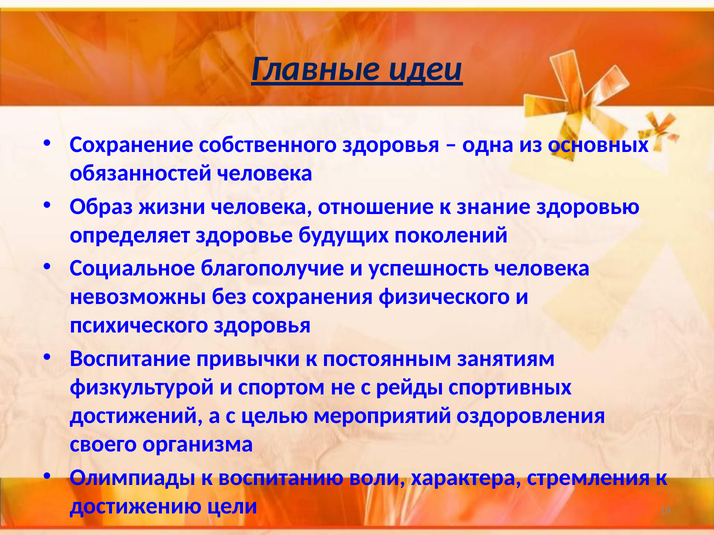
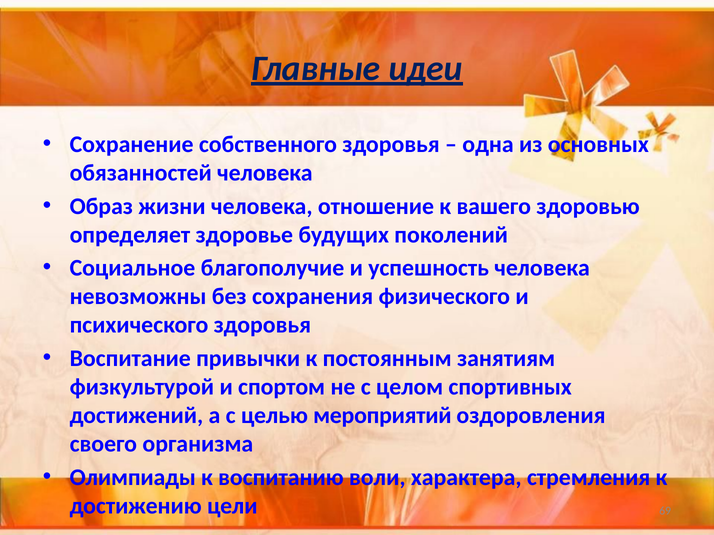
знание: знание -> вашего (494, 206)
рейды: рейды -> целом (410, 387)
19: 19 -> 69 (665, 511)
